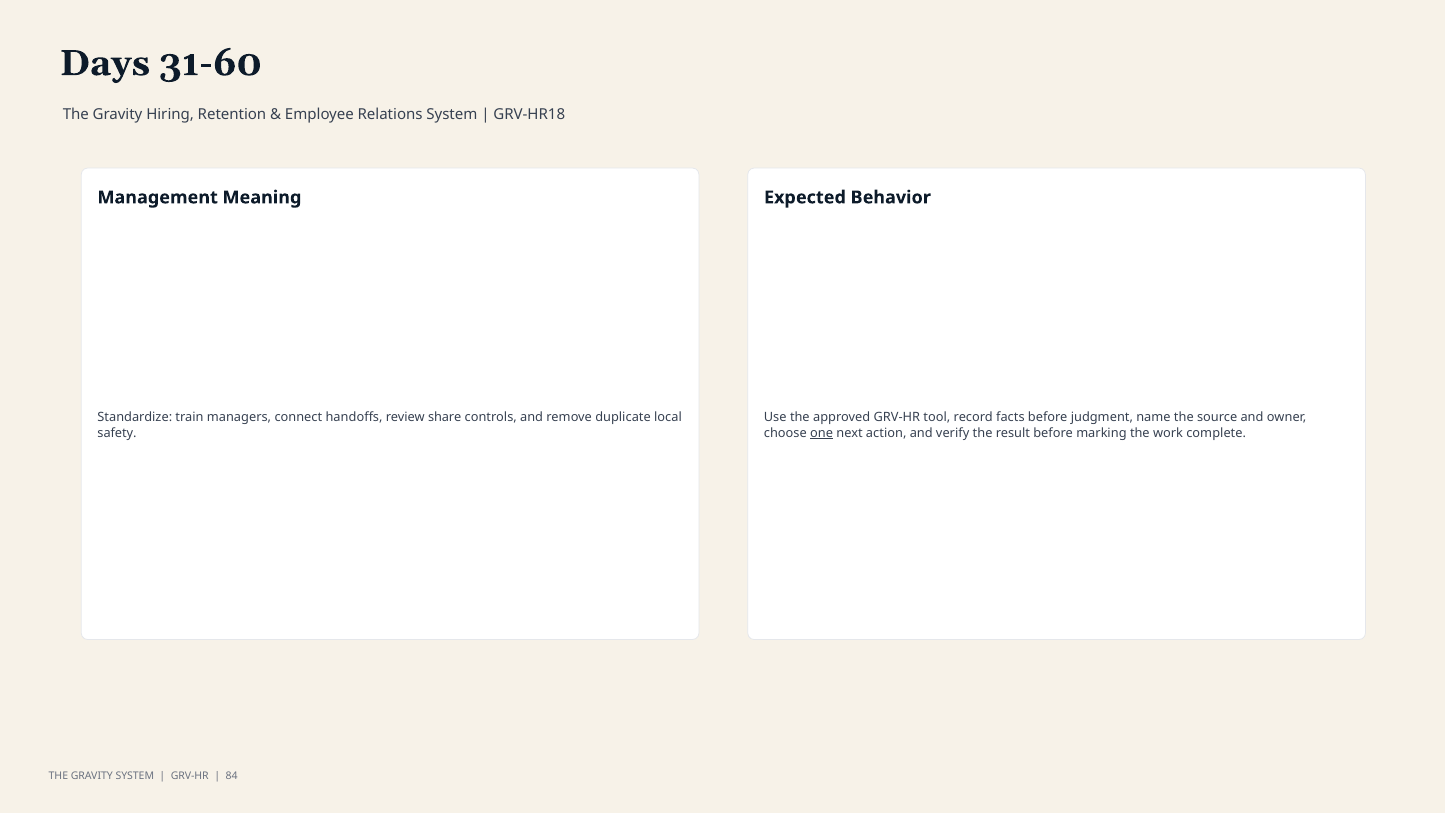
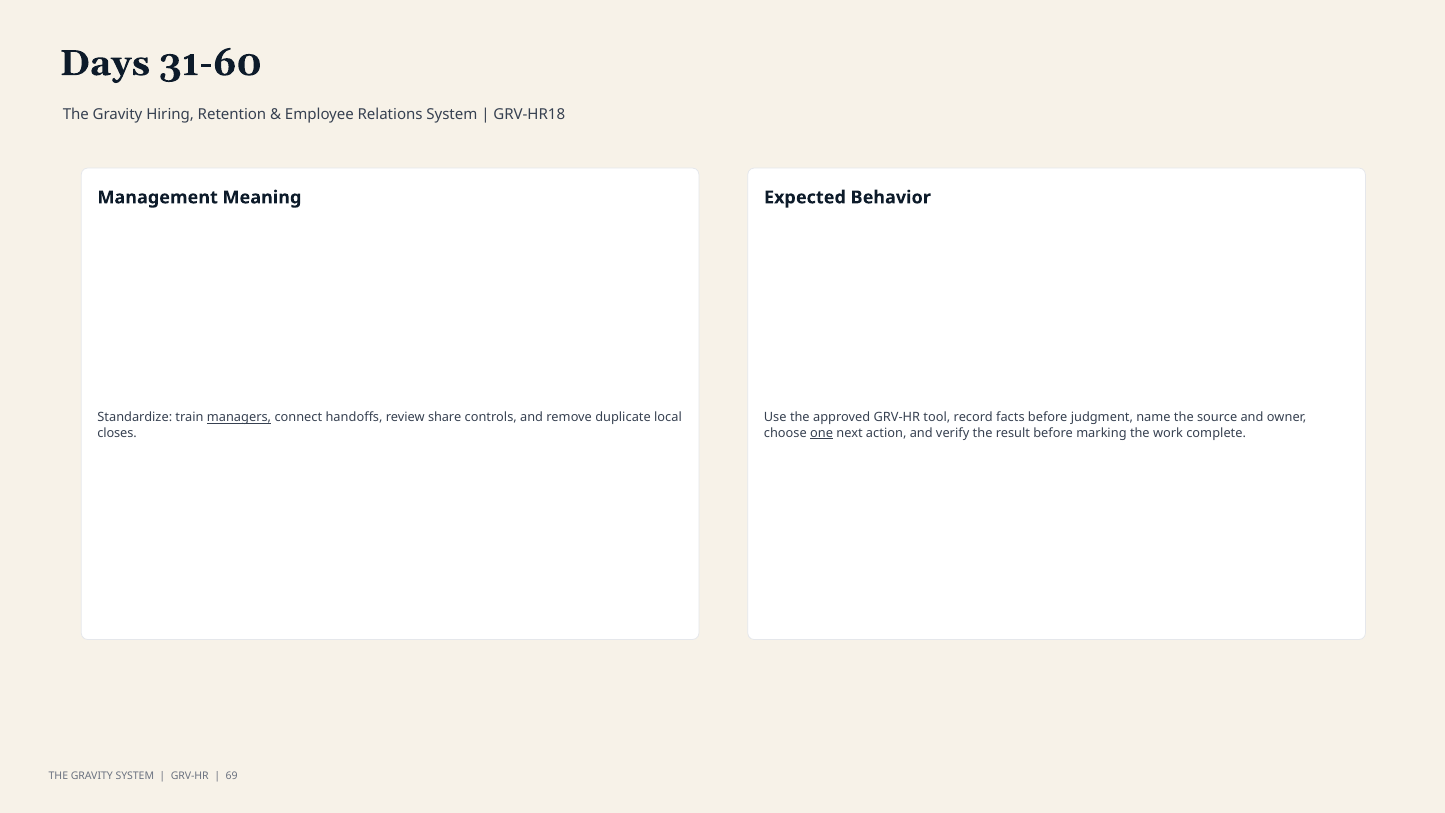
managers underline: none -> present (239, 417)
safety: safety -> closes (117, 433)
84: 84 -> 69 (232, 776)
